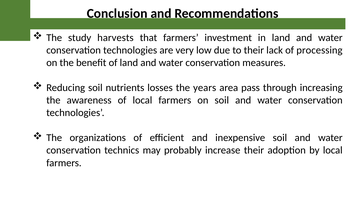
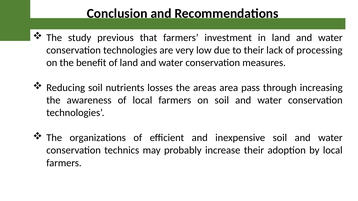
harvests: harvests -> previous (116, 38)
years: years -> areas (205, 88)
